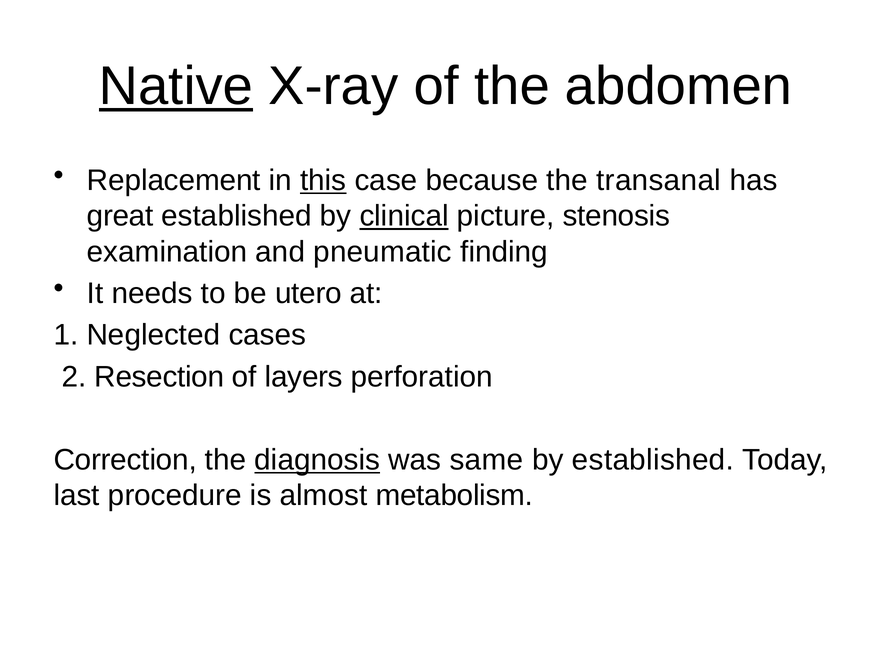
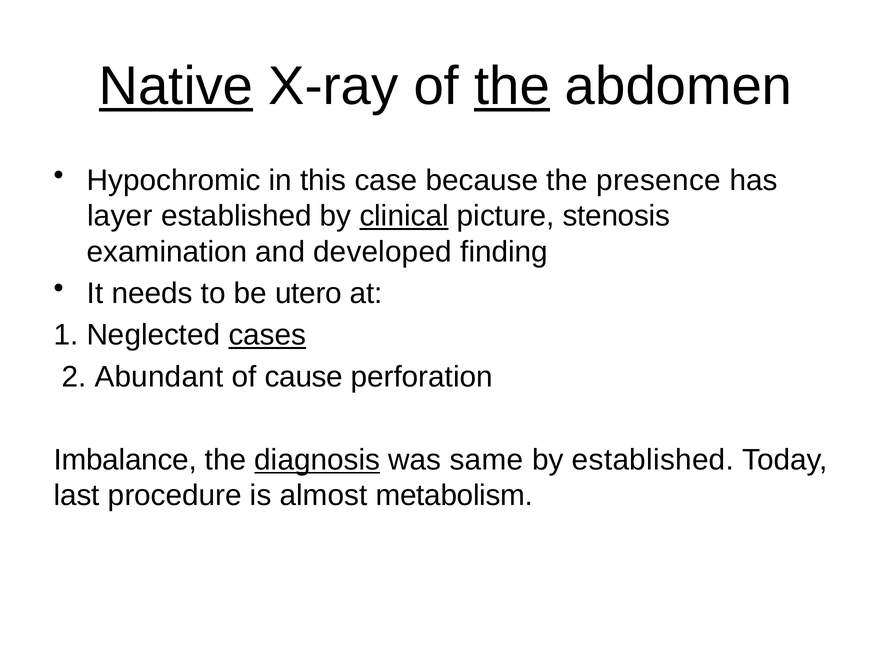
the underline: none -> present (512, 86)
Replacement: Replacement -> Hypochromic (174, 180)
this underline: present -> none (323, 180)
transanal: transanal -> presence (659, 180)
great: great -> layer (120, 216)
pneumatic: pneumatic -> developed (383, 252)
cases underline: none -> present (267, 335)
Resection: Resection -> Abundant (159, 377)
layers: layers -> cause (304, 377)
Correction: Correction -> Imbalance (125, 460)
